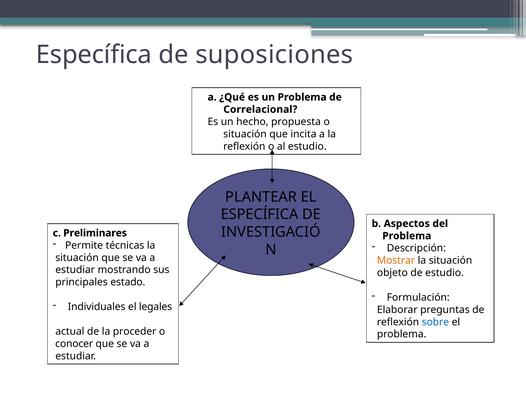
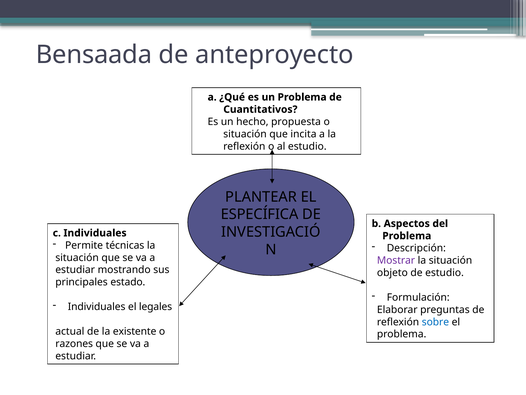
Específica: Específica -> Bensaada (94, 55)
suposiciones: suposiciones -> anteproyecto (274, 55)
Correlacional: Correlacional -> Cuantitativos (260, 109)
c Preliminares: Preliminares -> Individuales (95, 233)
Mostrar colour: orange -> purple (396, 260)
proceder: proceder -> existente (135, 331)
conocer: conocer -> razones (74, 343)
